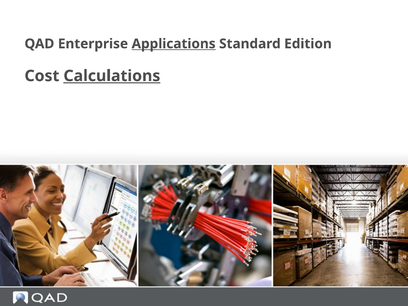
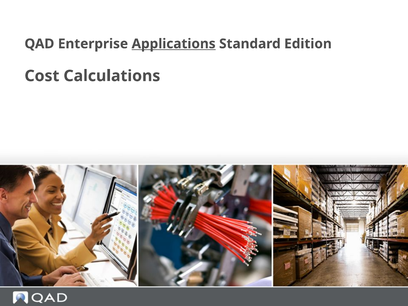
Calculations underline: present -> none (112, 76)
